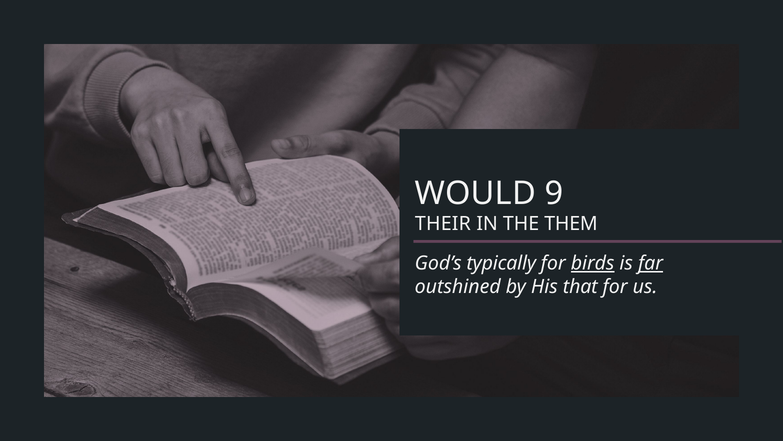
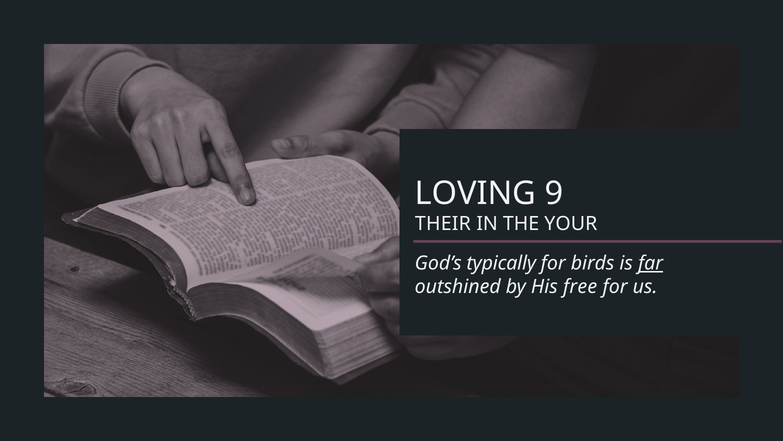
WOULD: WOULD -> LOVING (475, 193)
THEM: THEM -> YOUR (571, 224)
birds underline: present -> none (593, 263)
that: that -> free (580, 286)
